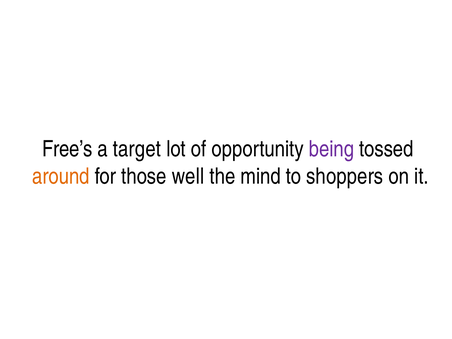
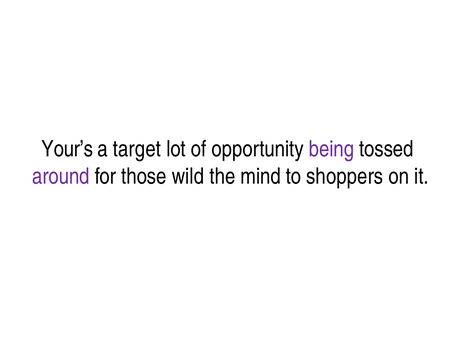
Free’s: Free’s -> Your’s (67, 149)
around colour: orange -> purple (61, 176)
well: well -> wild (188, 176)
